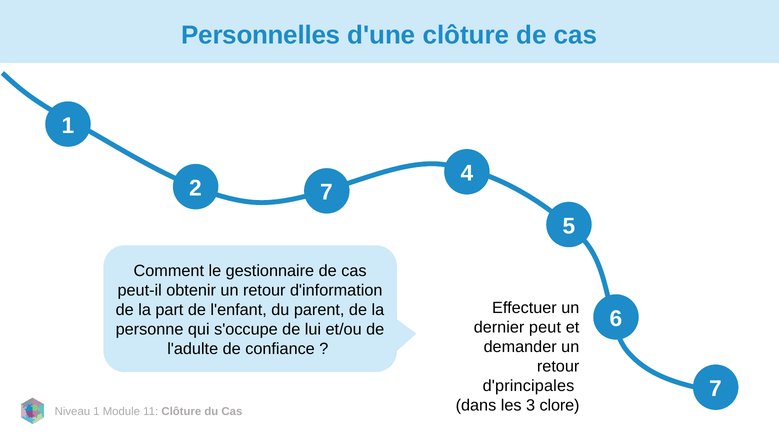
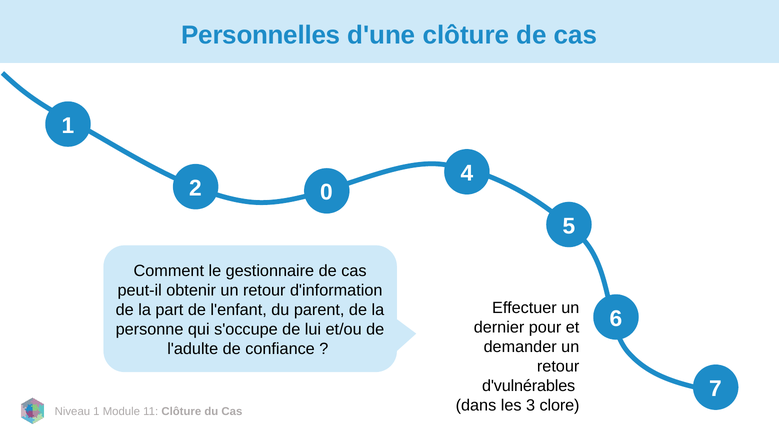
2 7: 7 -> 0 (327, 193)
peut: peut -> pour (545, 328)
d'principales: d'principales -> d'vulnérables (529, 386)
